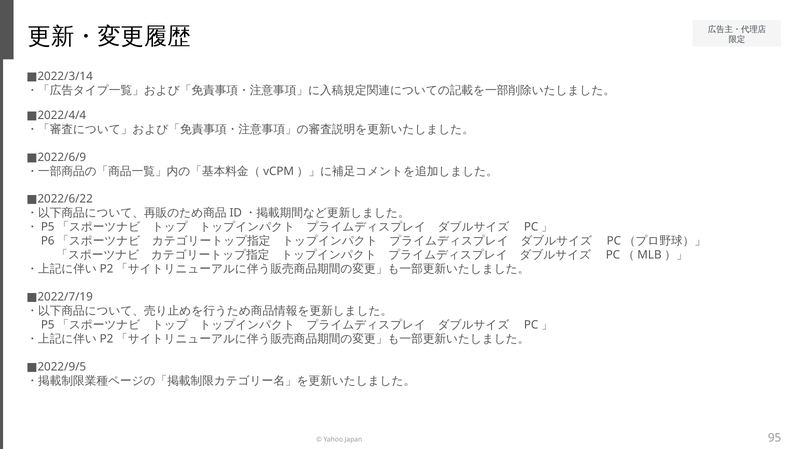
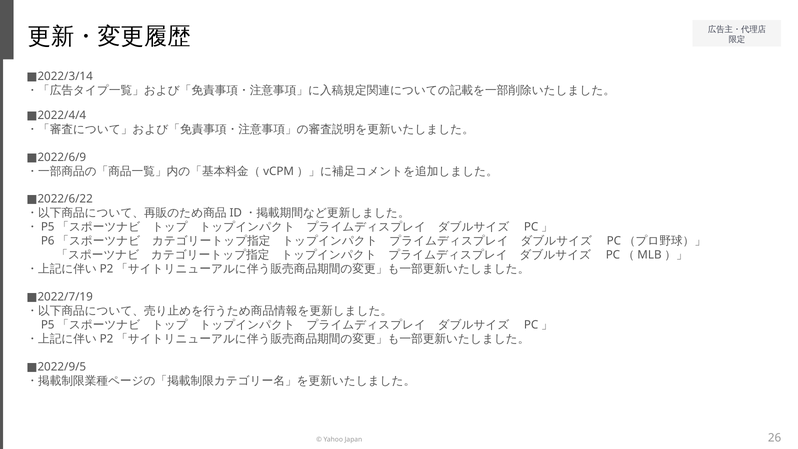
95: 95 -> 26 (775, 438)
